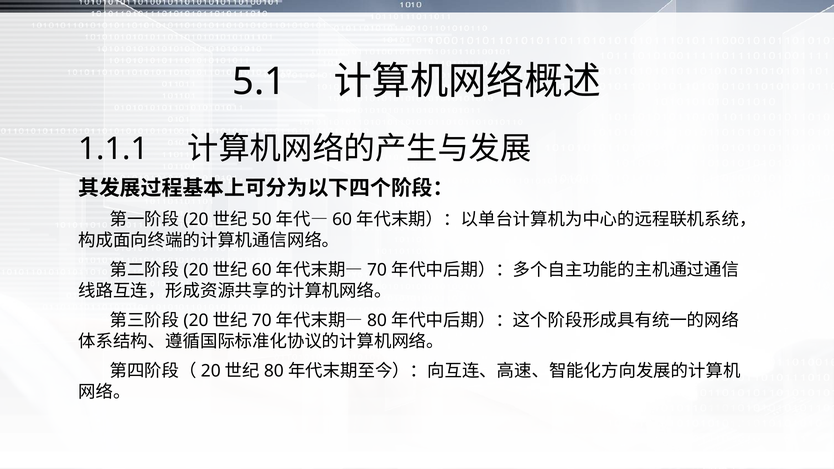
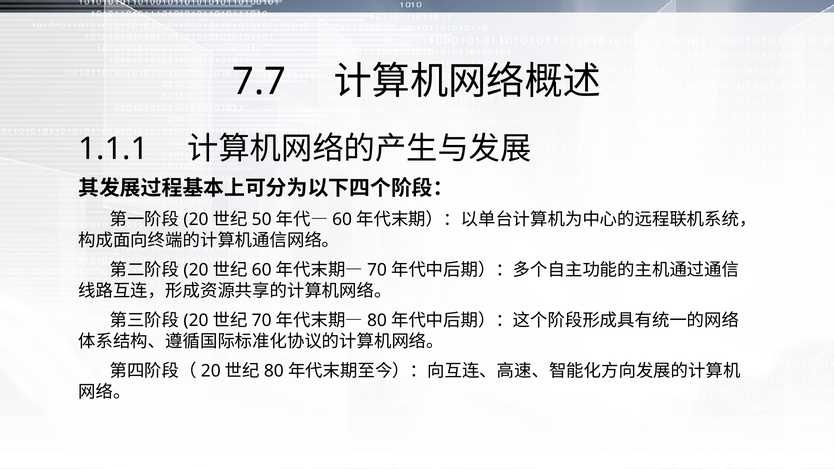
5.1: 5.1 -> 7.7 (259, 81)
